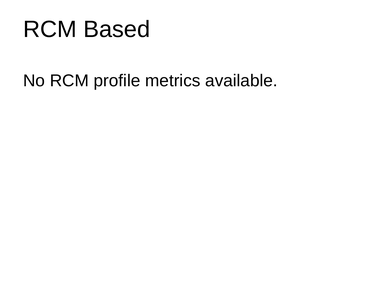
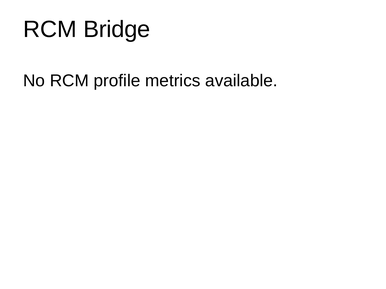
Based: Based -> Bridge (117, 29)
